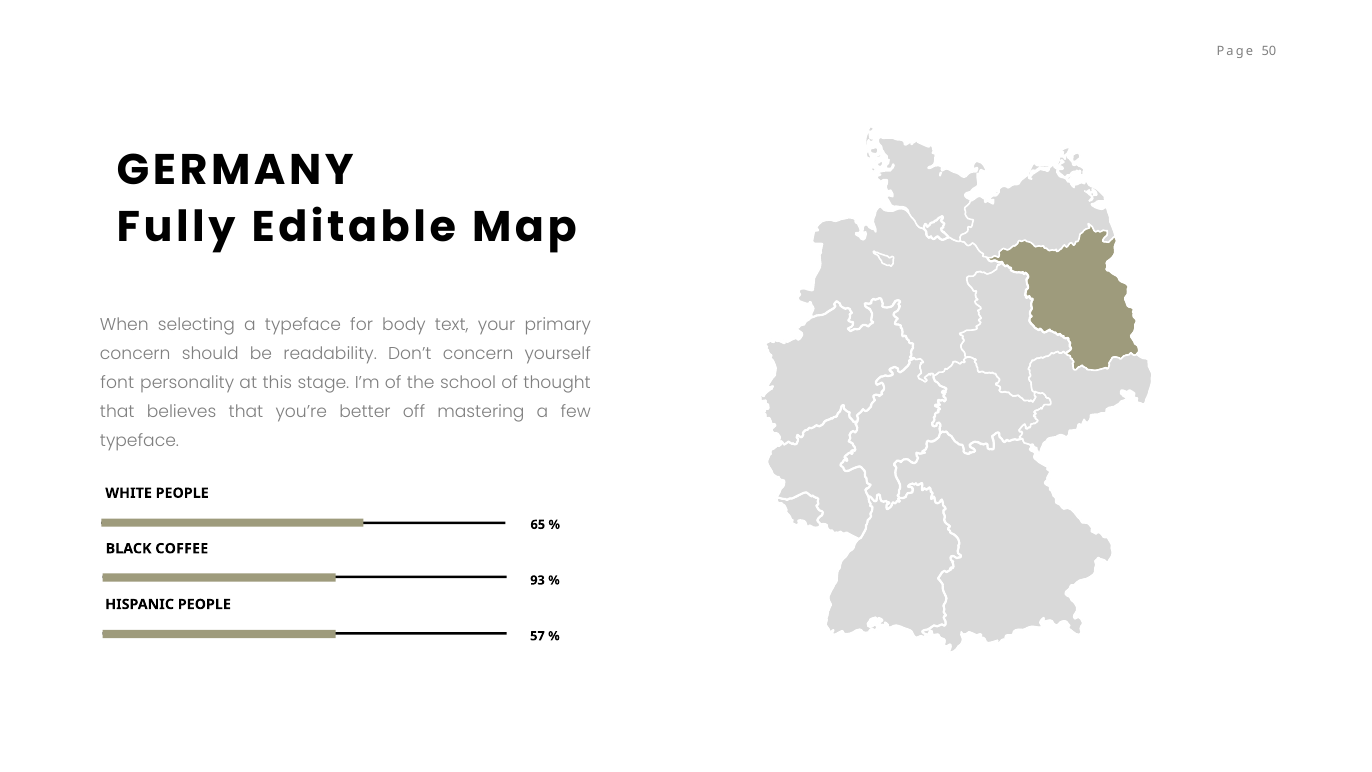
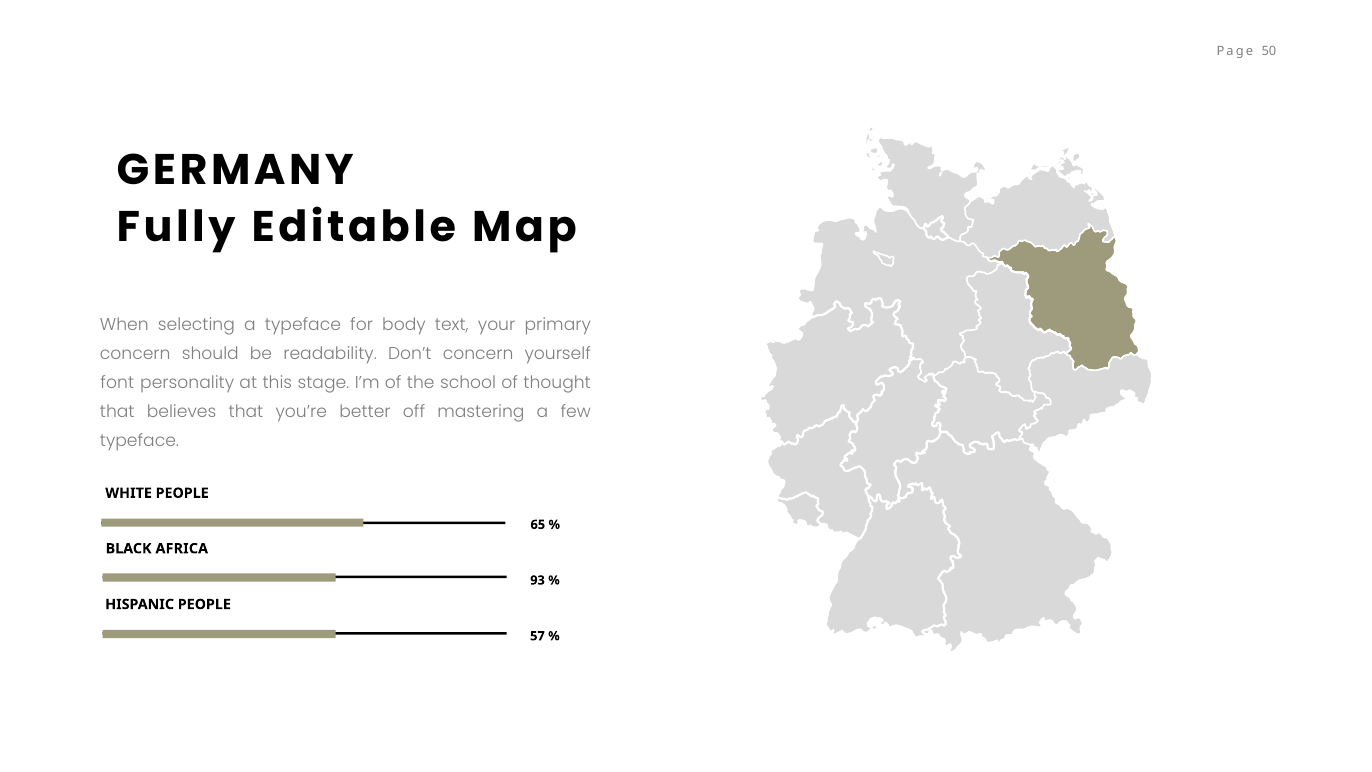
COFFEE: COFFEE -> AFRICA (182, 549)
